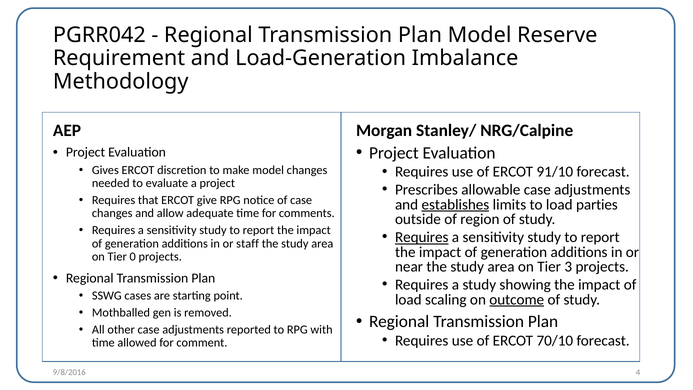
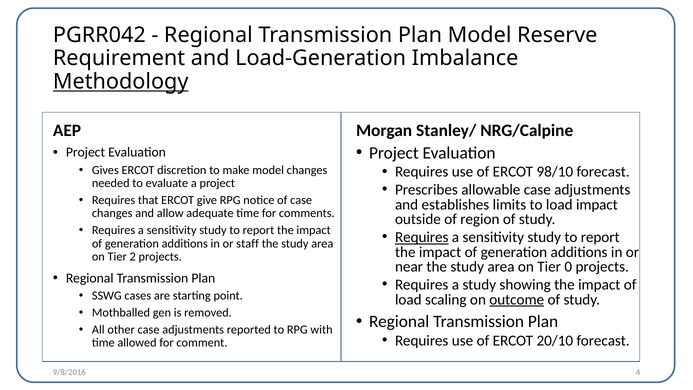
Methodology underline: none -> present (121, 82)
91/10: 91/10 -> 98/10 (555, 172)
establishes underline: present -> none (455, 205)
load parties: parties -> impact (597, 205)
0: 0 -> 2 (133, 257)
3: 3 -> 0 (568, 267)
70/10: 70/10 -> 20/10 (555, 341)
